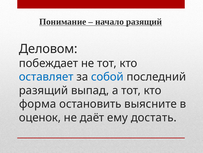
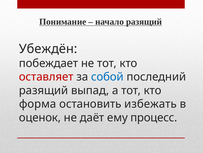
Деловом: Деловом -> Убеждён (48, 49)
оставляет colour: blue -> red (46, 76)
выясните: выясните -> избежать (151, 104)
достать: достать -> процесс (154, 117)
